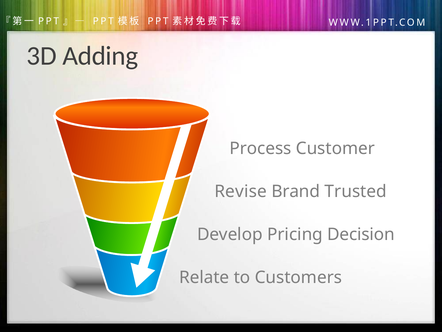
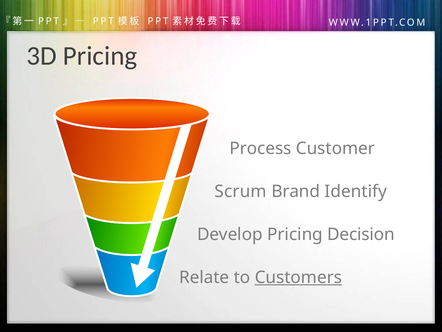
3D Adding: Adding -> Pricing (100, 56)
Revise: Revise -> Scrum (241, 191)
Trusted: Trusted -> Identify (356, 191)
Customers underline: none -> present (298, 277)
